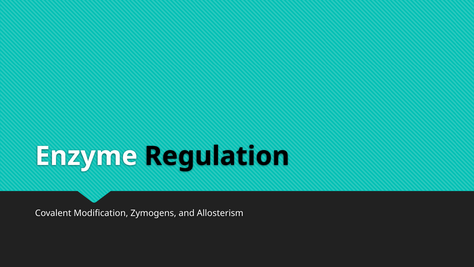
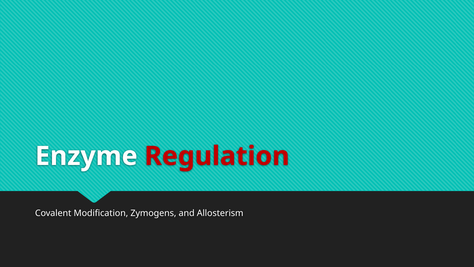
Regulation colour: black -> red (217, 156)
